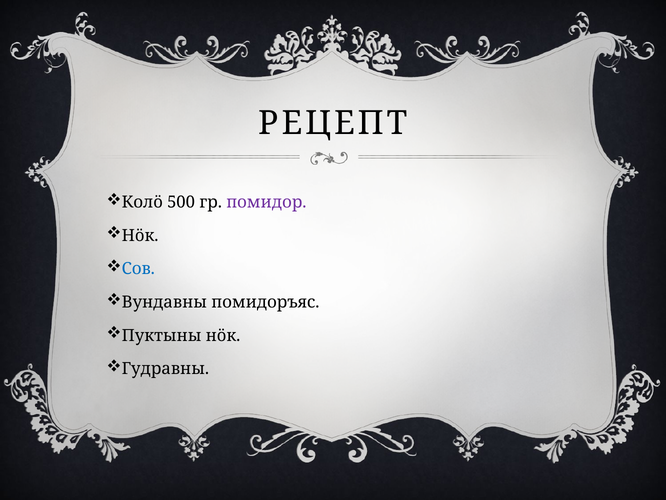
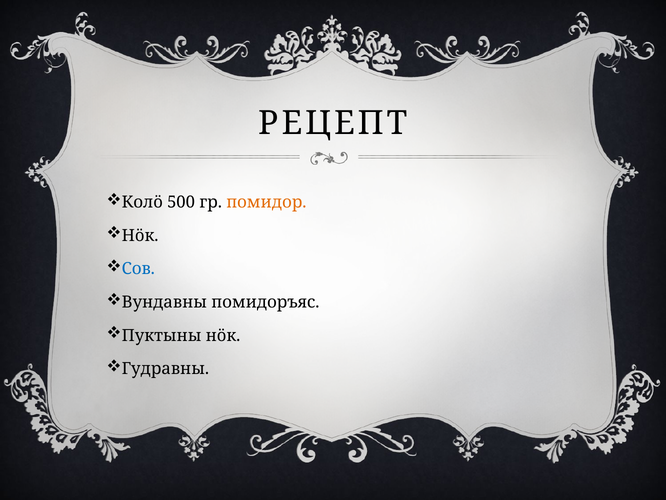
помидор colour: purple -> orange (266, 202)
